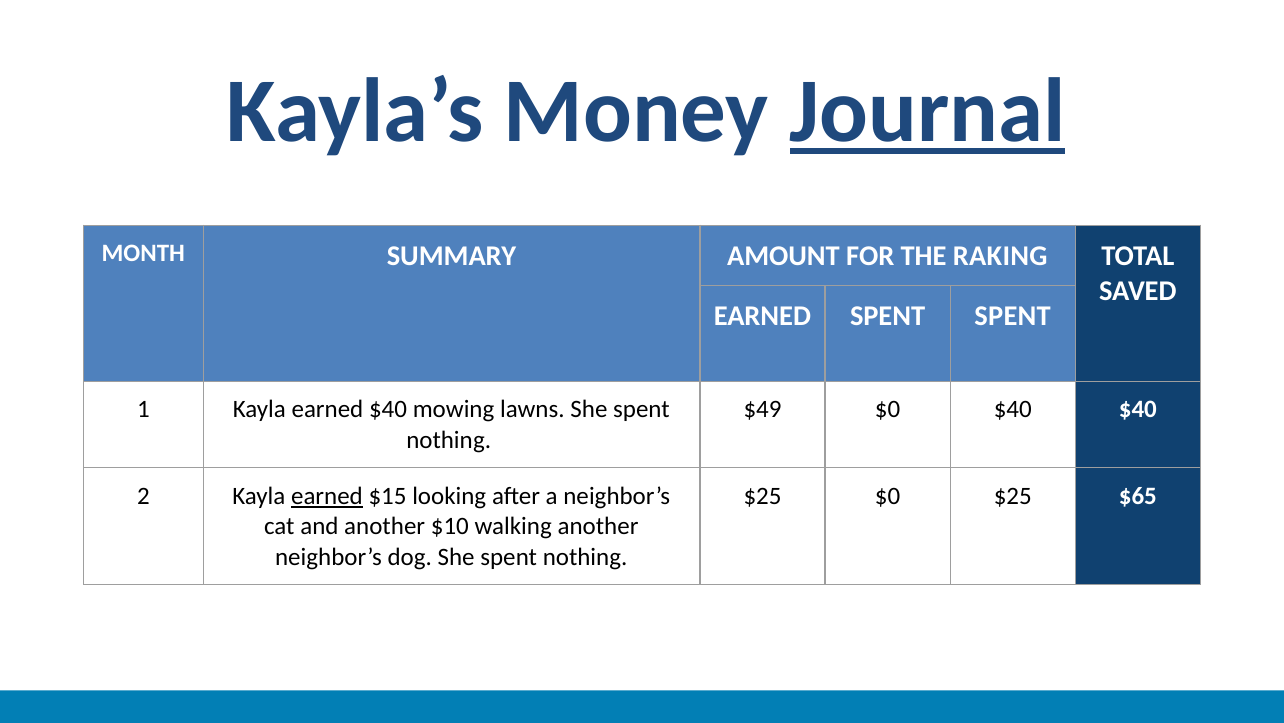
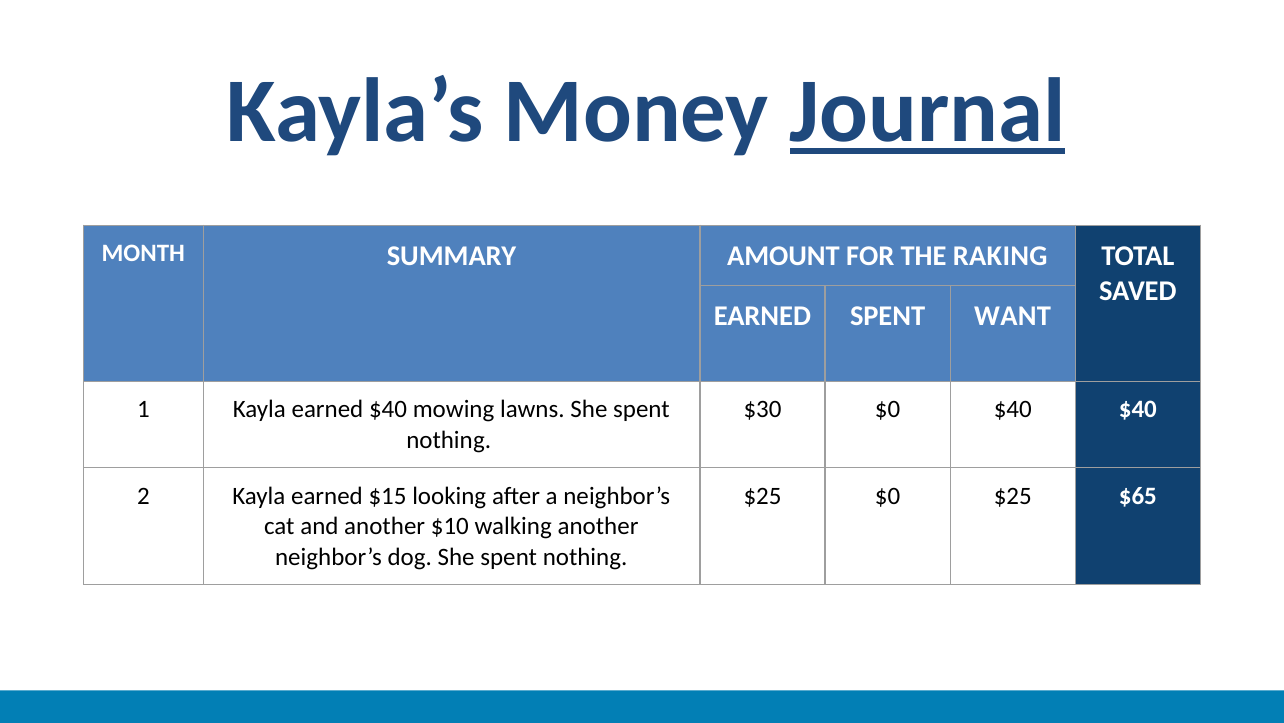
SPENT SPENT: SPENT -> WANT (1013, 316)
$49: $49 -> $30 (763, 409)
earned underline: present -> none (327, 496)
